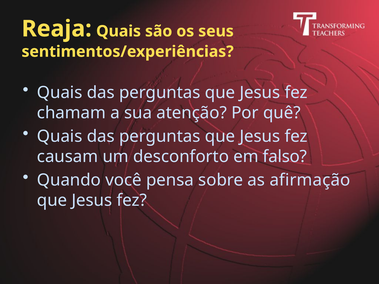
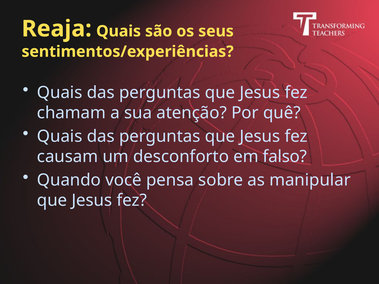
afirmação: afirmação -> manipular (310, 180)
